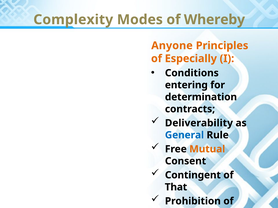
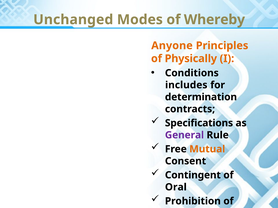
Complexity: Complexity -> Unchanged (73, 20)
Especially: Especially -> Physically (191, 59)
entering: entering -> includes (186, 85)
Deliverability: Deliverability -> Specifications (199, 123)
General colour: blue -> purple (184, 135)
That: That -> Oral (176, 188)
